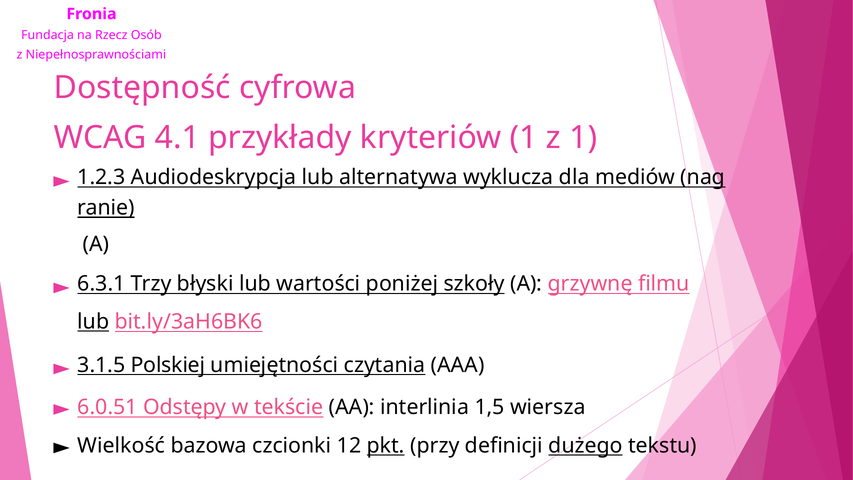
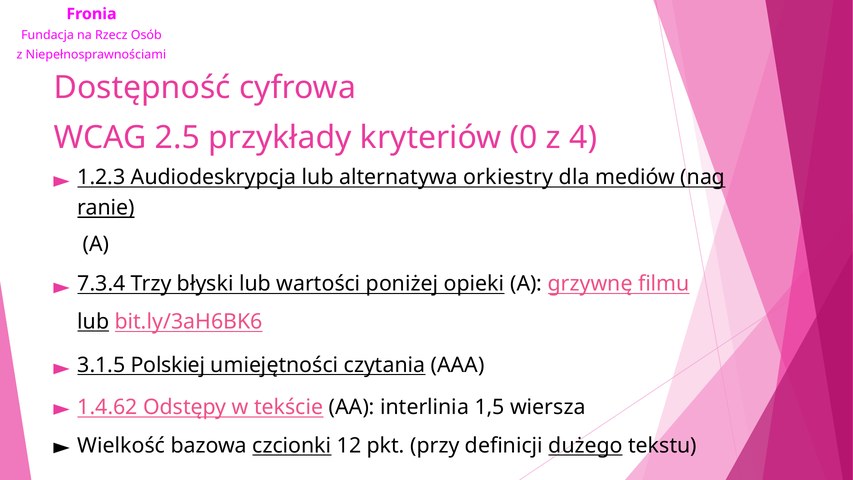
4.1: 4.1 -> 2.5 (177, 137)
kryteriów 1: 1 -> 0 (524, 137)
z 1: 1 -> 4 (583, 137)
wyklucza: wyklucza -> orkiestry (508, 177)
6.3.1: 6.3.1 -> 7.3.4 (101, 284)
szkoły: szkoły -> opieki (474, 284)
6.0.51: 6.0.51 -> 1.4.62 (108, 407)
czcionki underline: none -> present (292, 446)
pkt underline: present -> none (386, 446)
